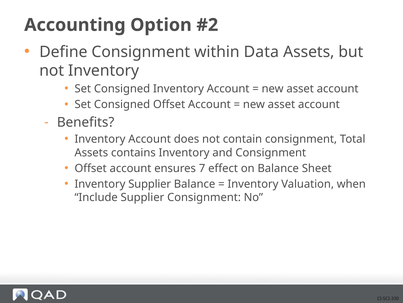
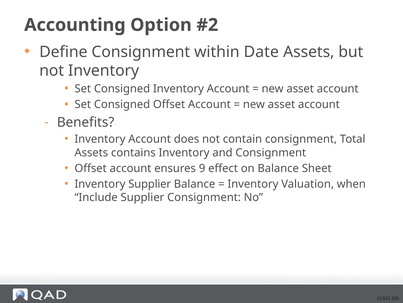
Data: Data -> Date (261, 52)
7: 7 -> 9 (202, 168)
